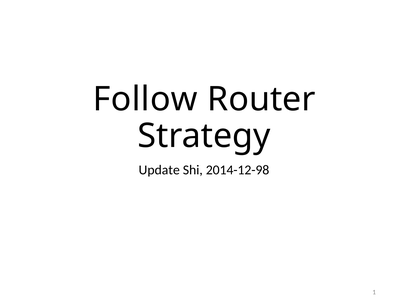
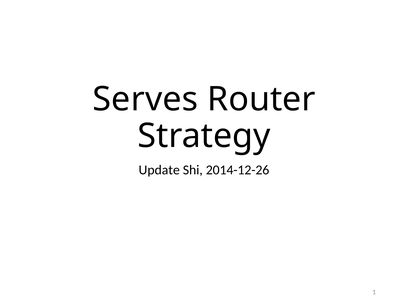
Follow: Follow -> Serves (145, 99)
2014-12-98: 2014-12-98 -> 2014-12-26 (238, 170)
